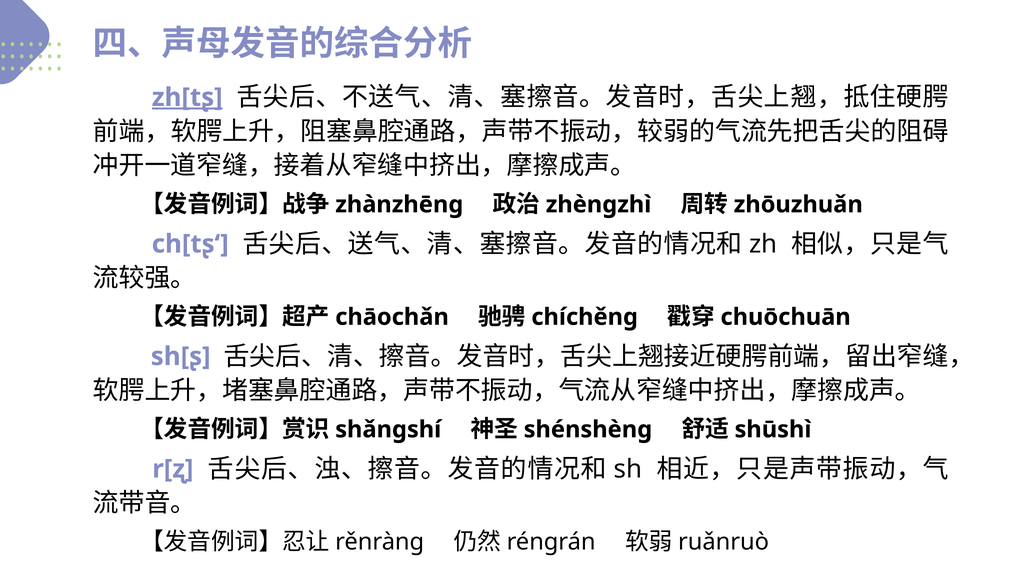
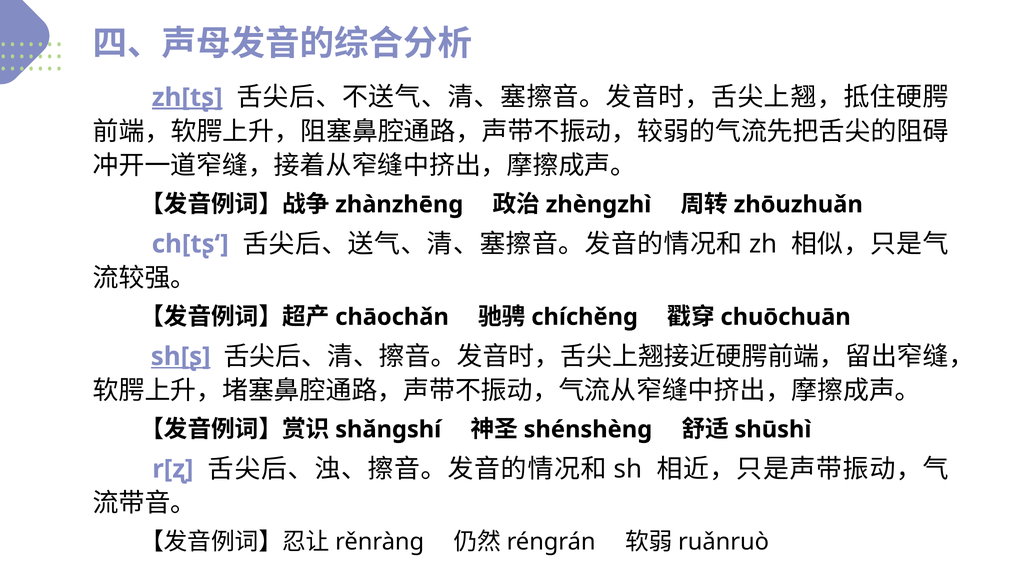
sh[ʂ underline: none -> present (181, 357)
